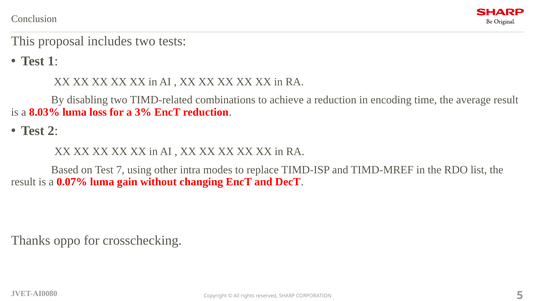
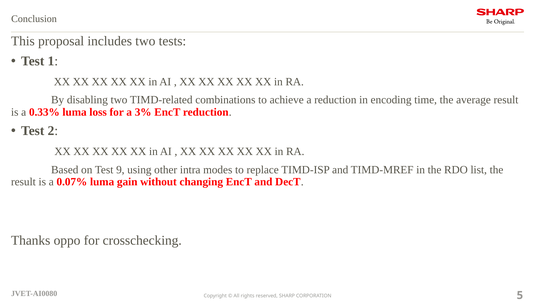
8.03%: 8.03% -> 0.33% (44, 112)
7: 7 -> 9 (120, 170)
